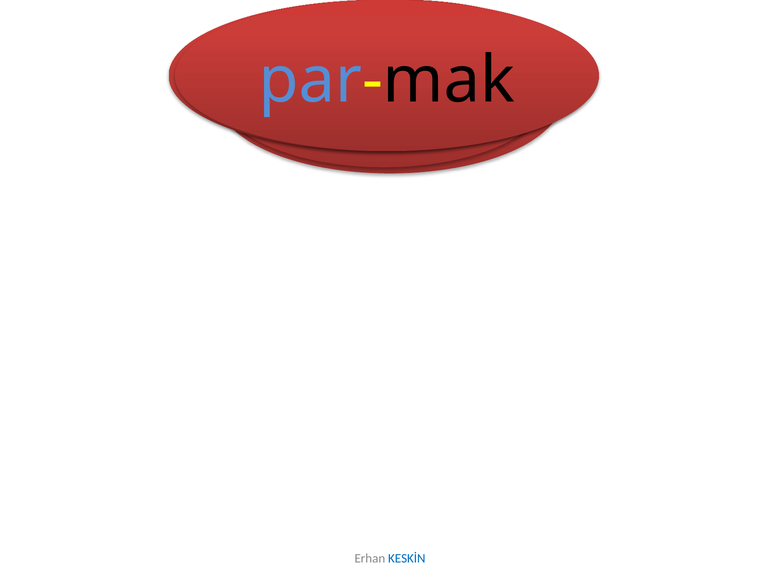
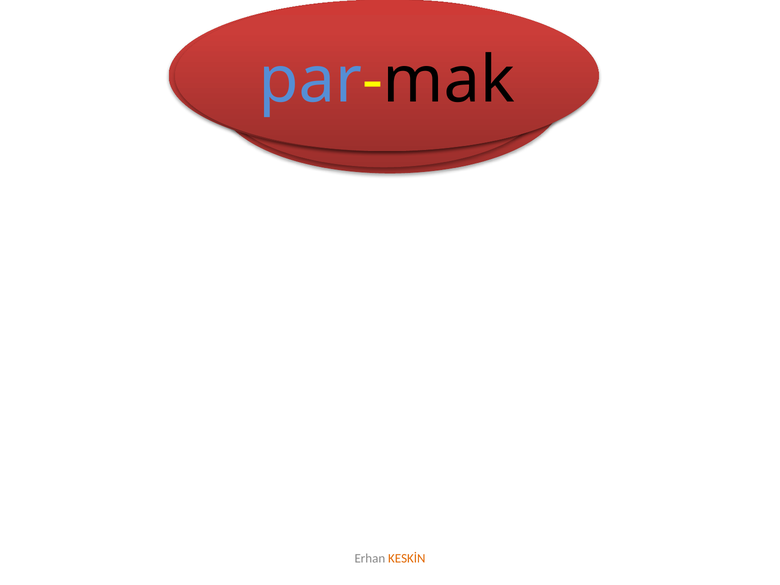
KESKİN colour: blue -> orange (407, 559)
